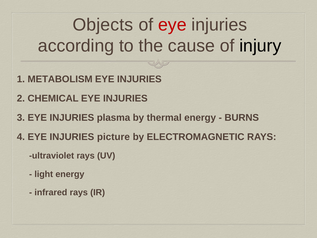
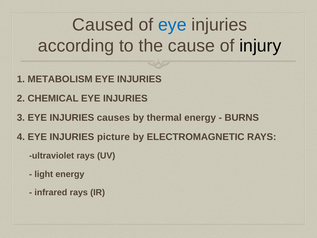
Objects: Objects -> Caused (103, 25)
eye colour: red -> blue (172, 25)
plasma: plasma -> causes (113, 118)
